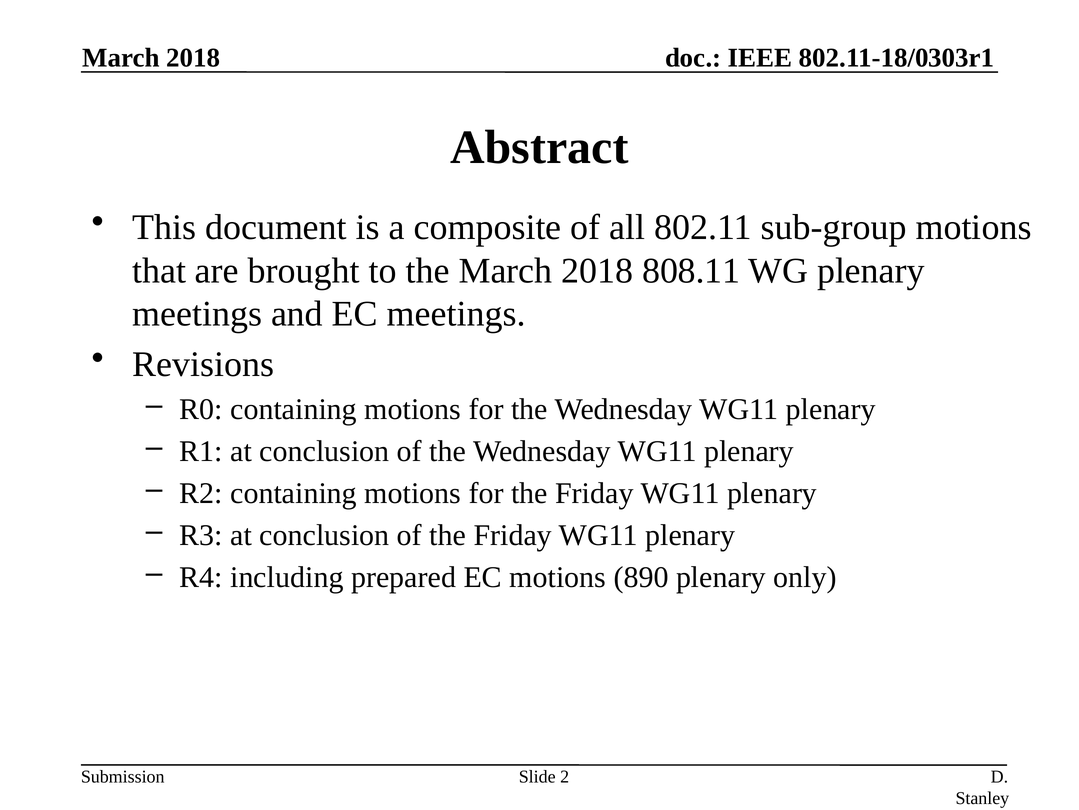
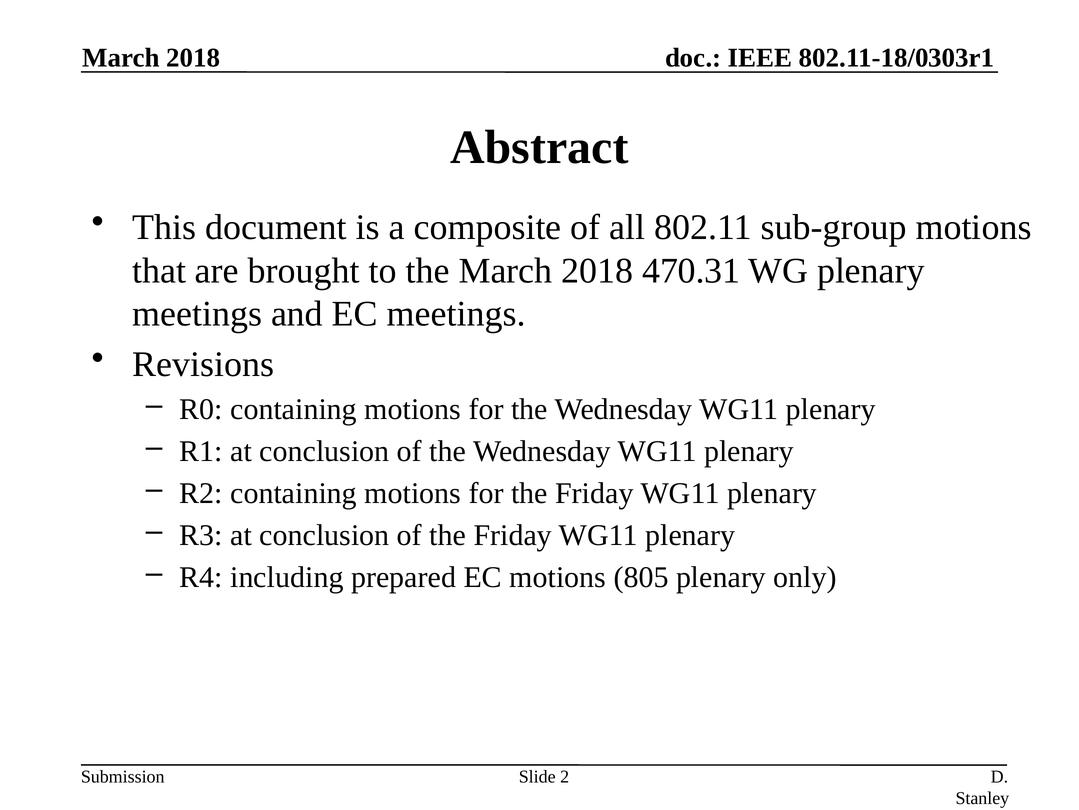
808.11: 808.11 -> 470.31 (691, 271)
890: 890 -> 805 (641, 577)
